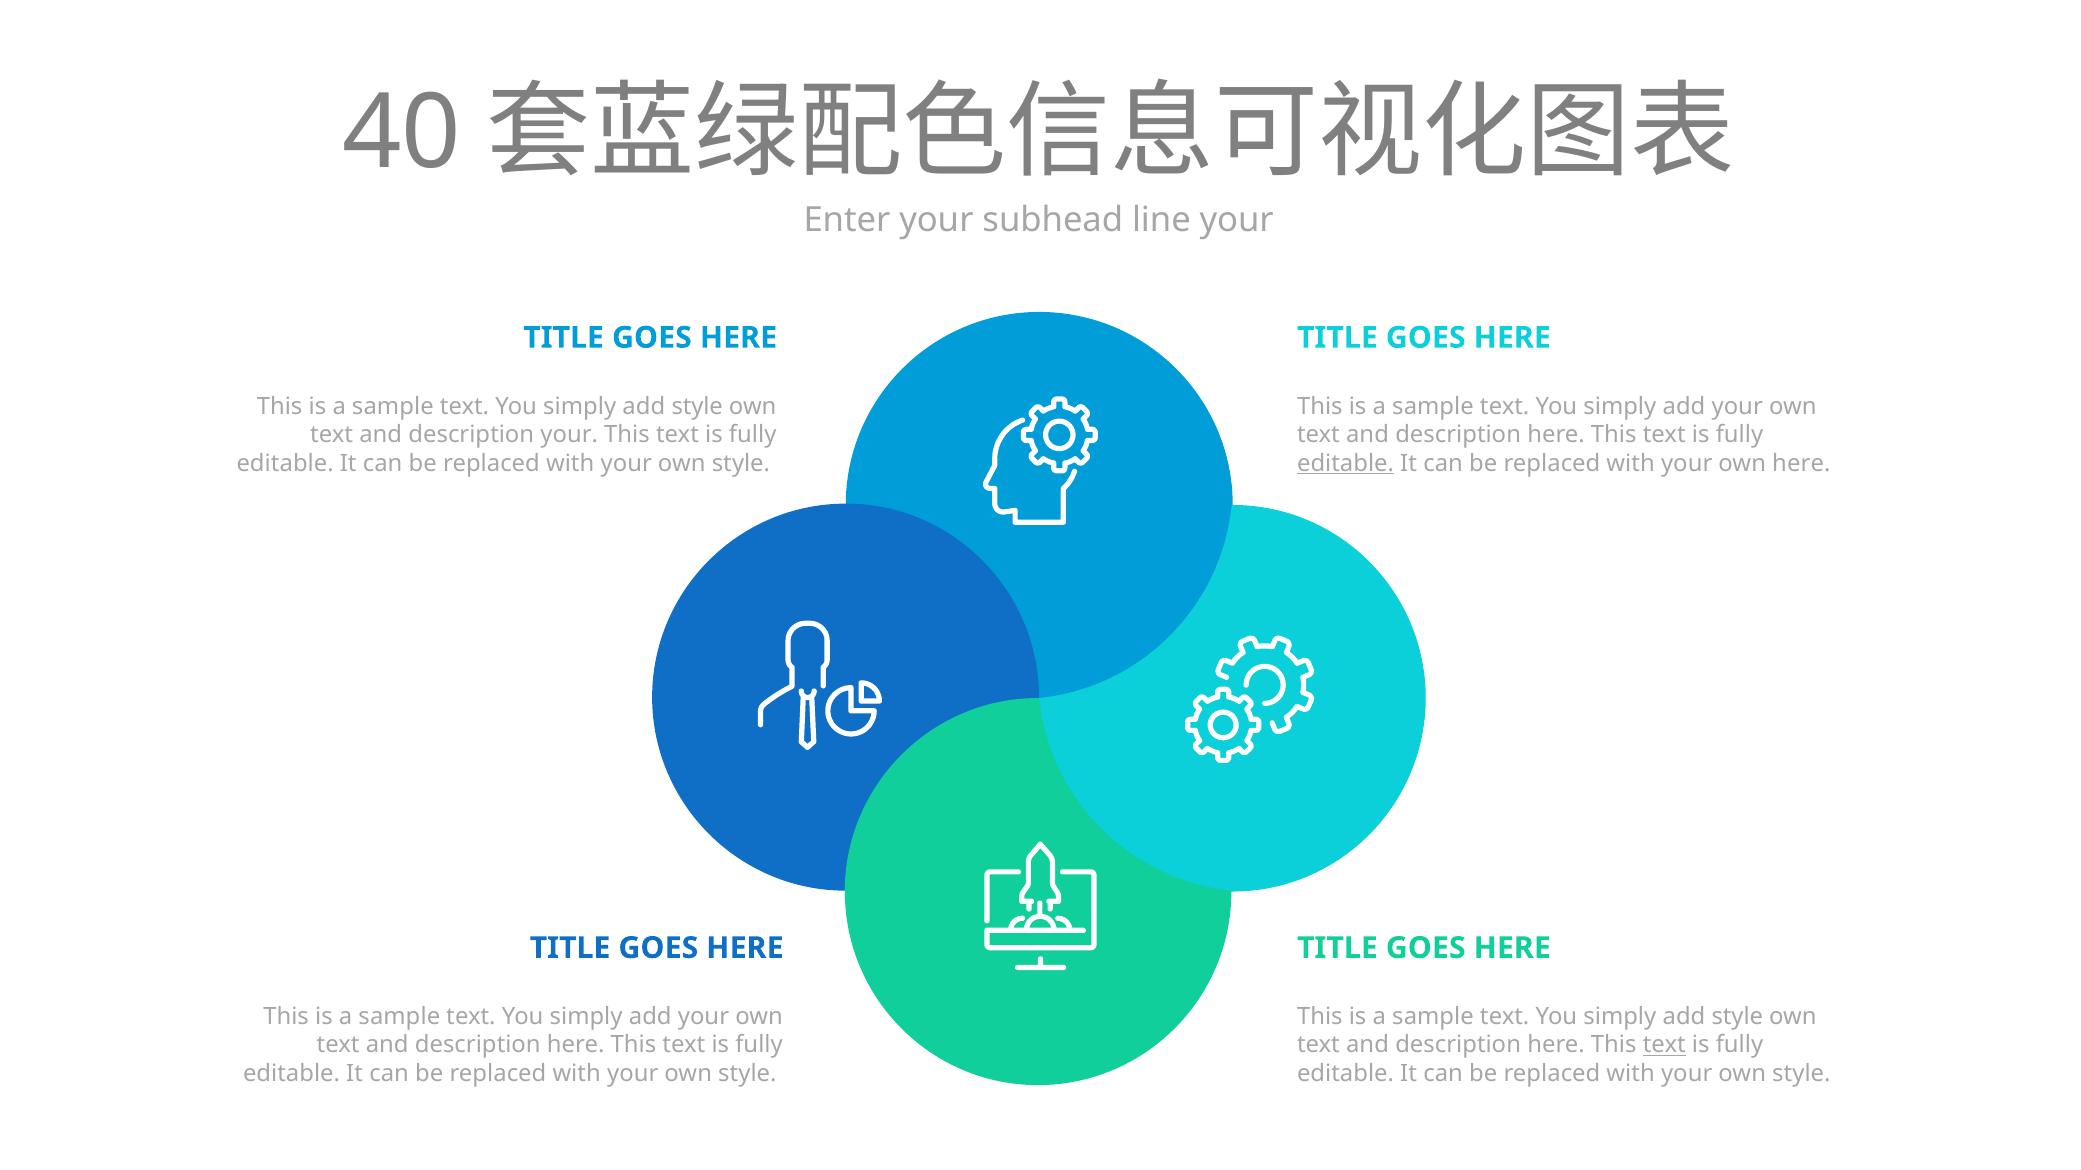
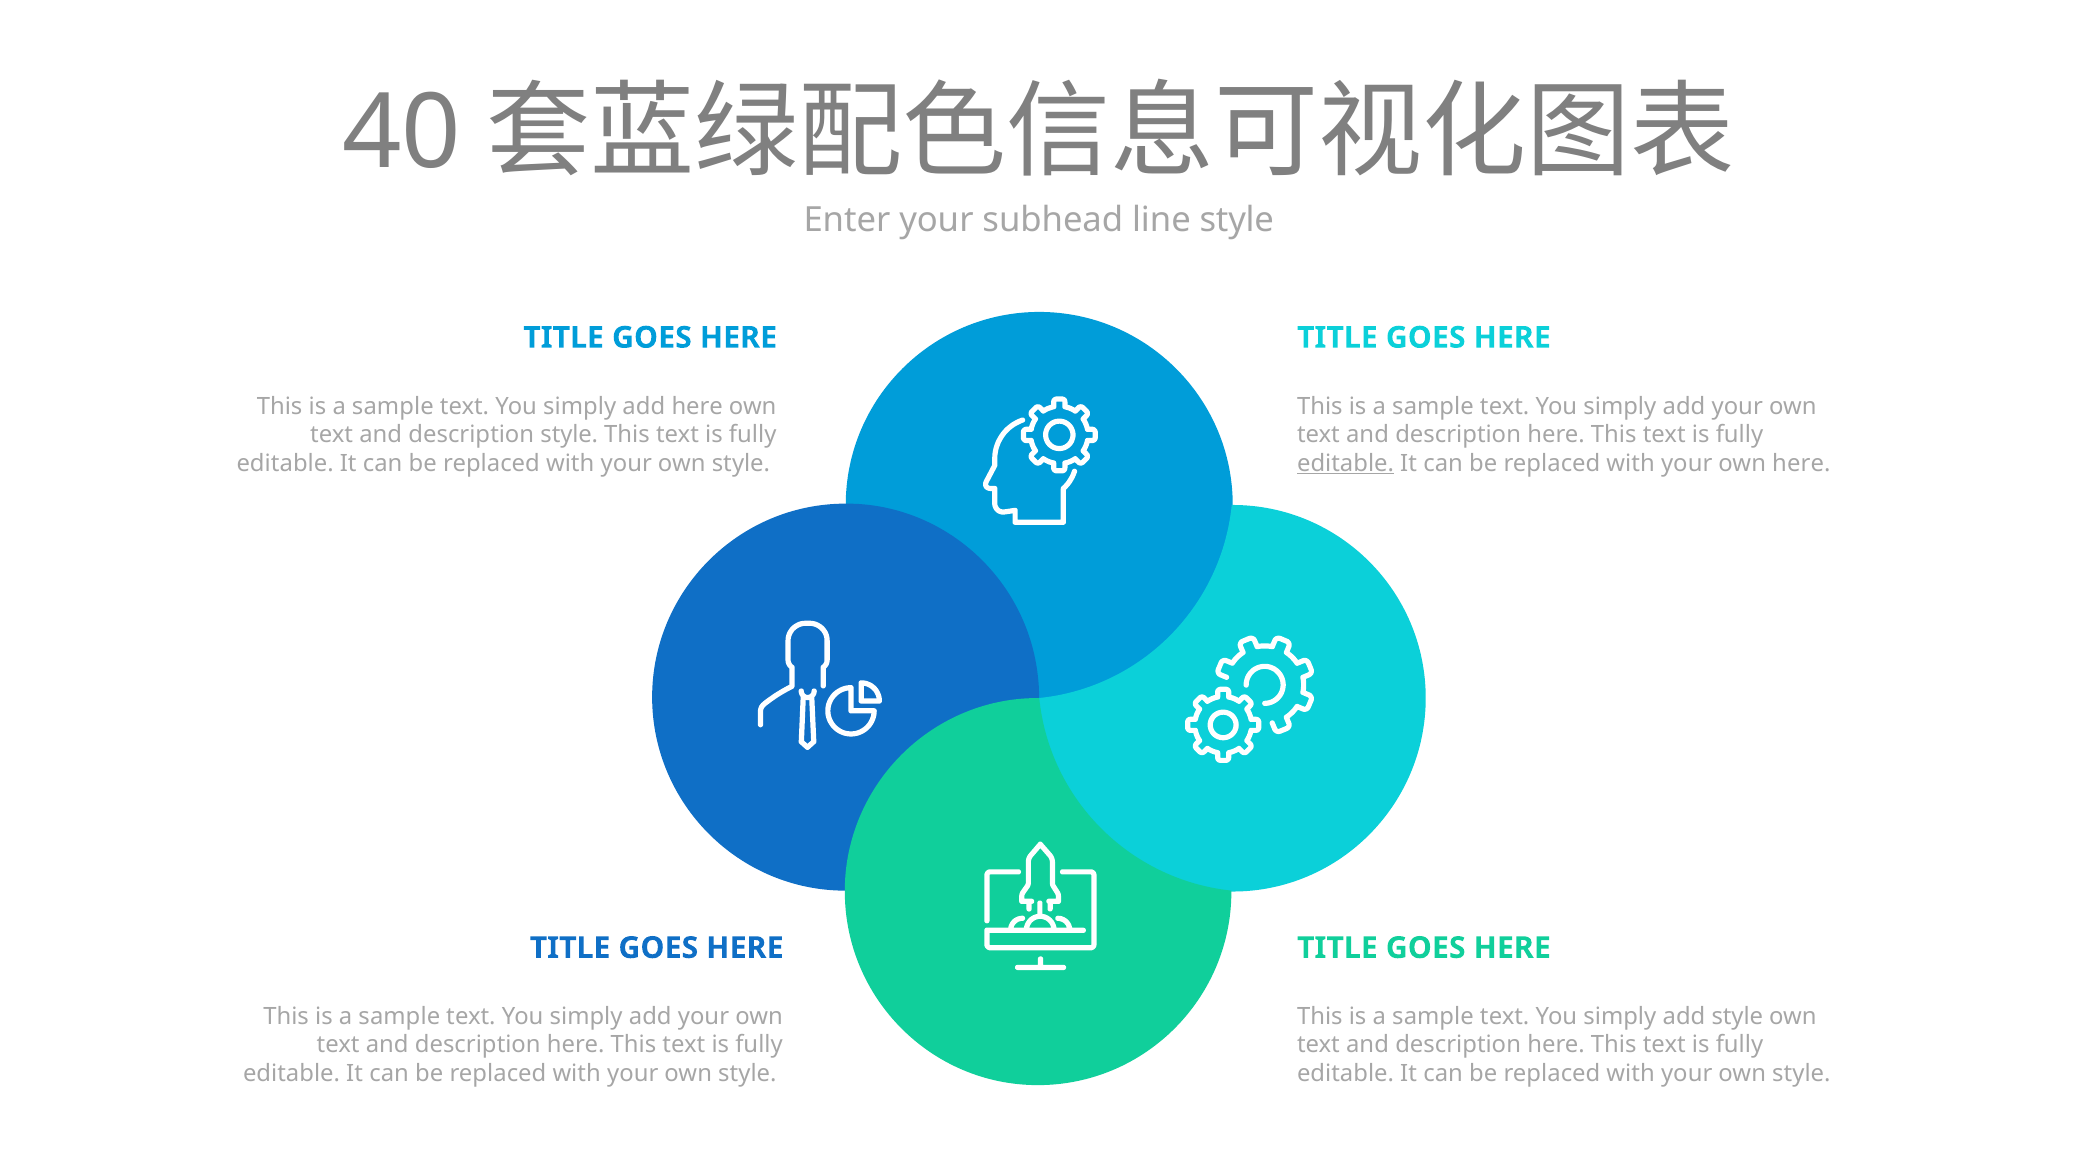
line your: your -> style (1237, 221)
style: style -> here (697, 406)
description your: your -> style (569, 435)
text underline: present -> none (1664, 1046)
